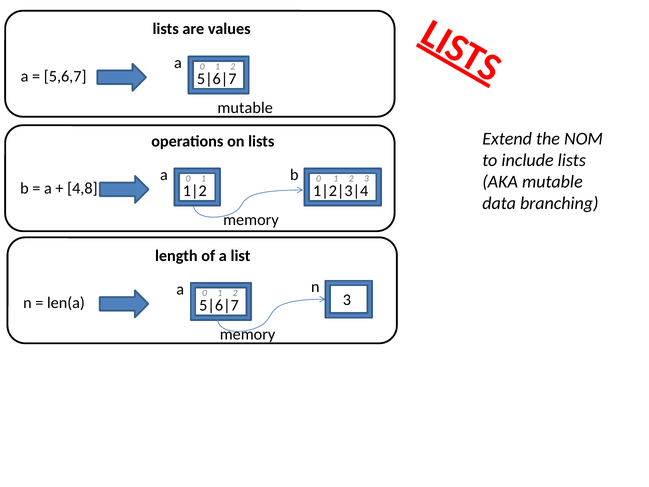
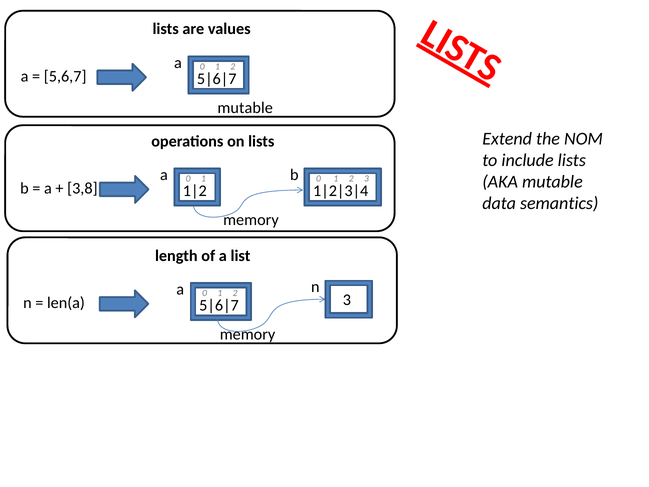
4,8: 4,8 -> 3,8 (82, 188)
branching: branching -> semantics (559, 203)
